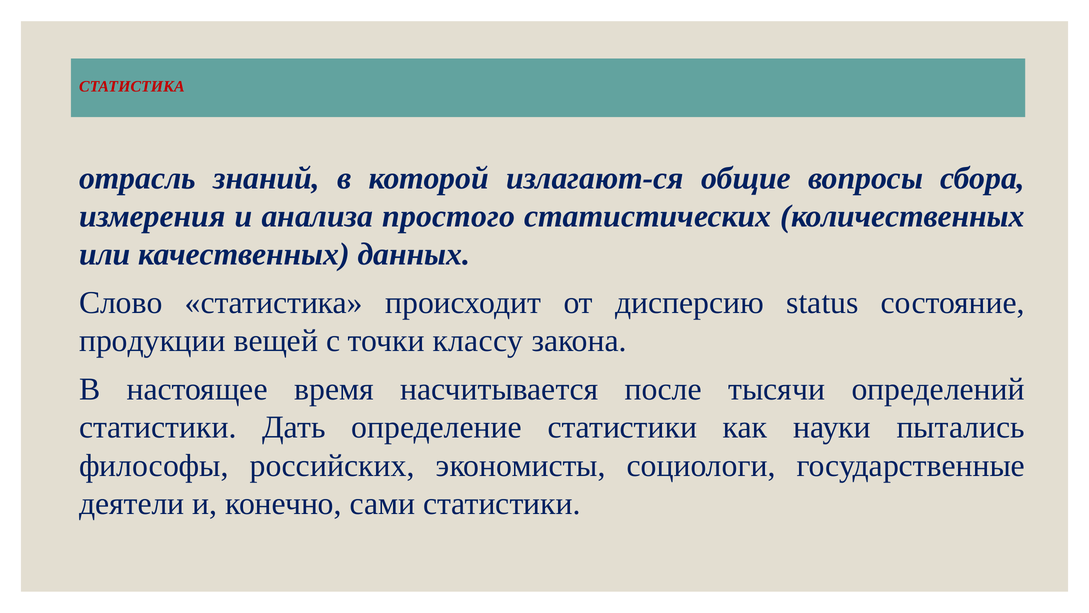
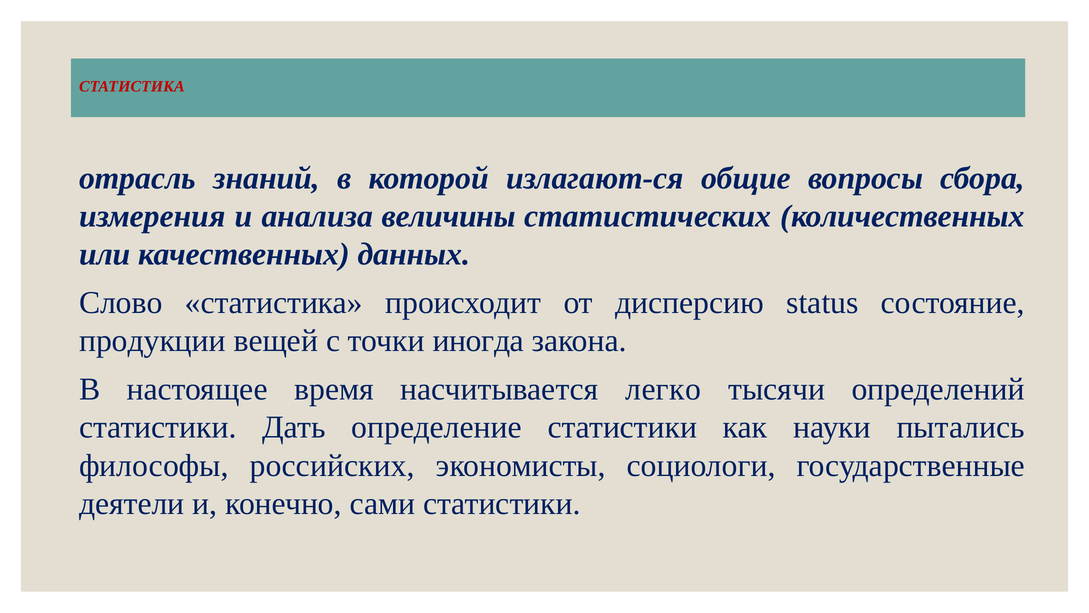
простого: простого -> величины (449, 216)
классу: классу -> иногда (478, 341)
после: после -> легко (663, 389)
